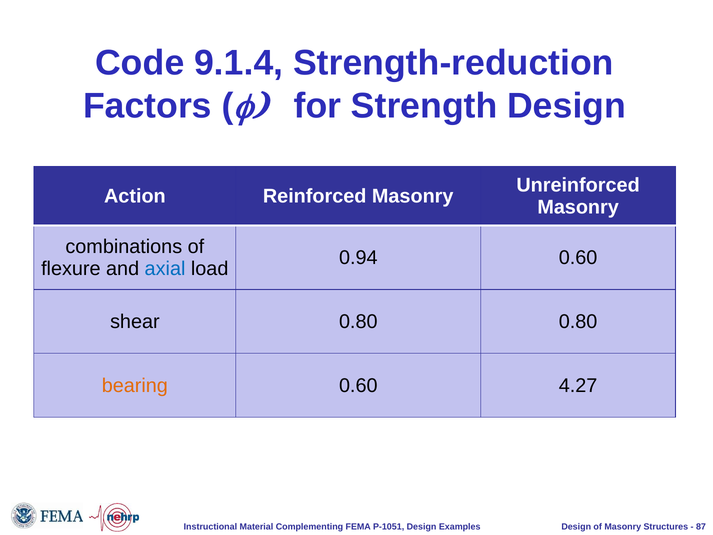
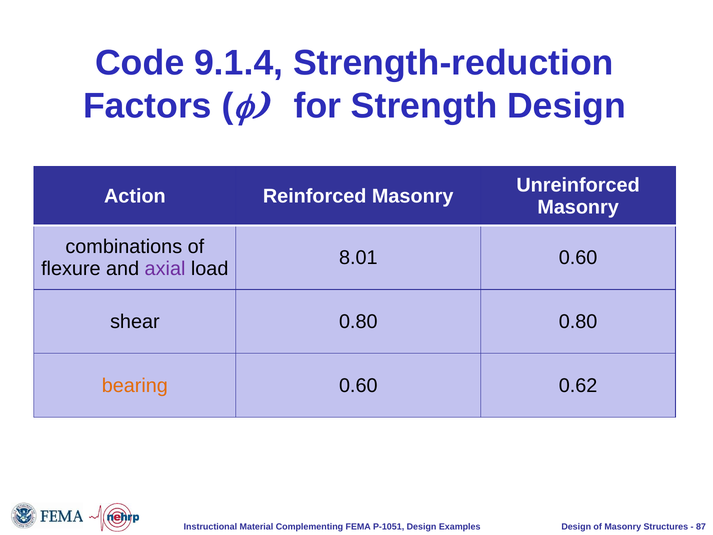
0.94: 0.94 -> 8.01 (358, 258)
axial colour: blue -> purple (165, 269)
4.27: 4.27 -> 0.62 (578, 385)
